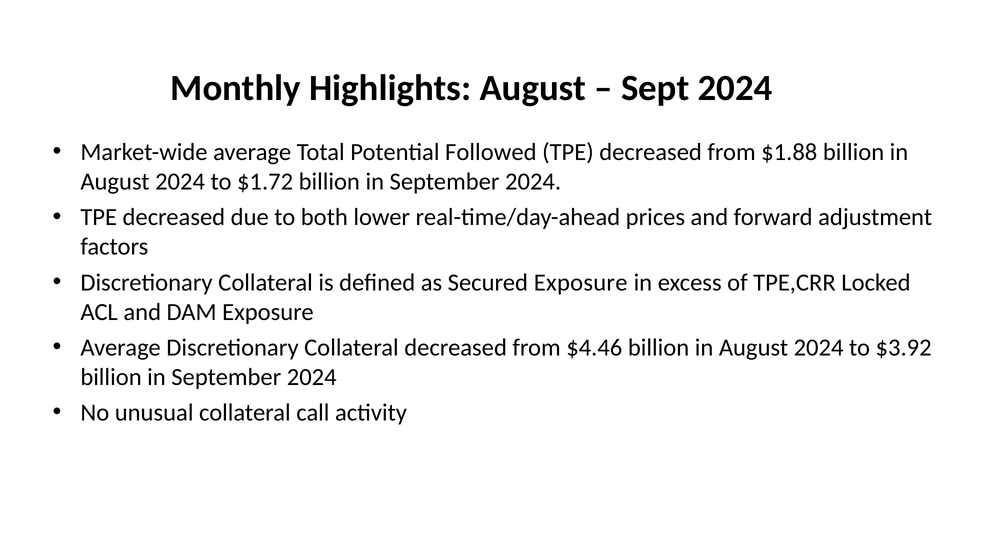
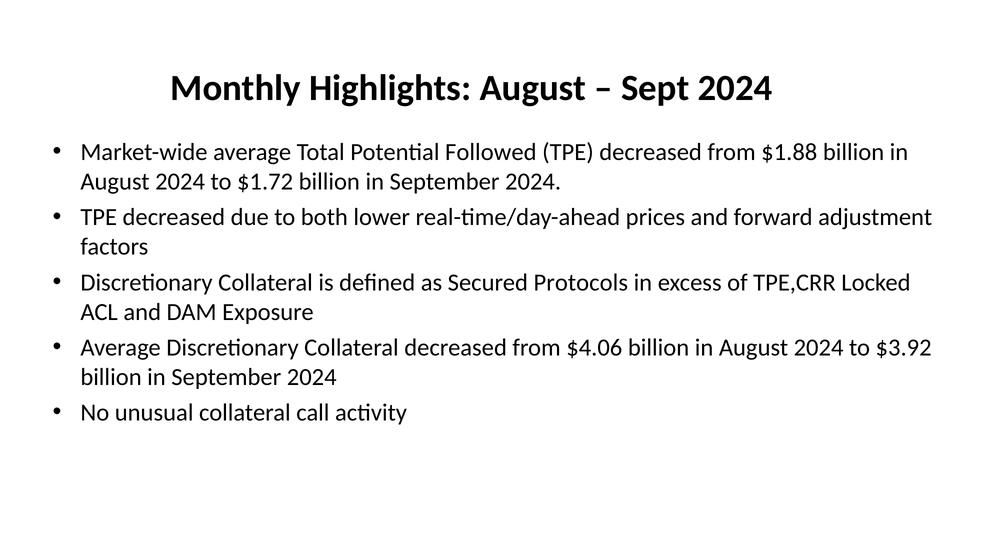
Secured Exposure: Exposure -> Protocols (581, 283)
$4.46: $4.46 -> $4.06 (594, 348)
